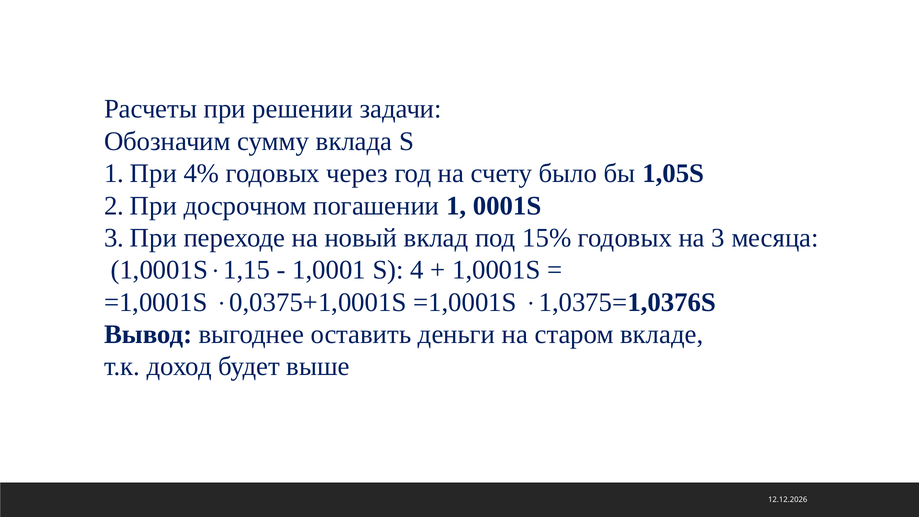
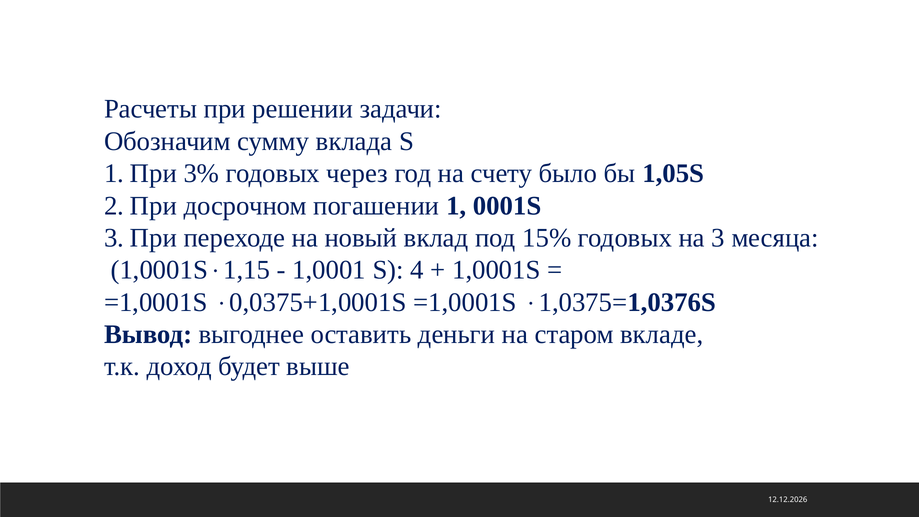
4%: 4% -> 3% (201, 173)
